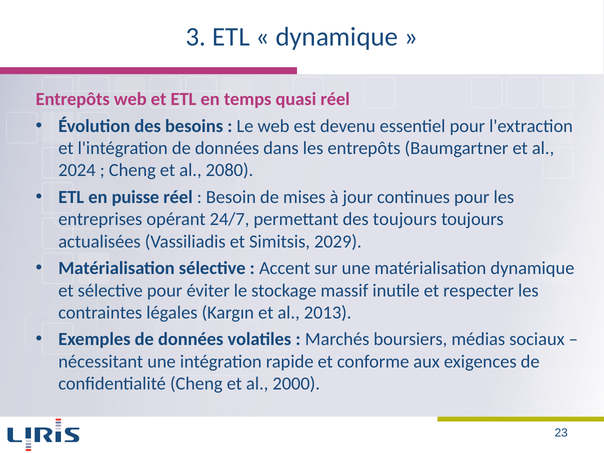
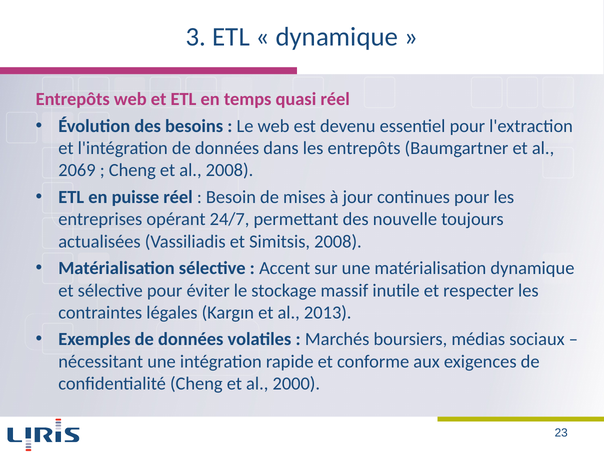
2024: 2024 -> 2069 (77, 170)
al 2080: 2080 -> 2008 (230, 170)
des toujours: toujours -> nouvelle (405, 219)
Simitsis 2029: 2029 -> 2008 (338, 241)
